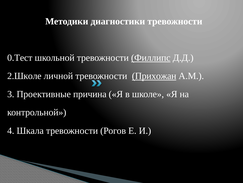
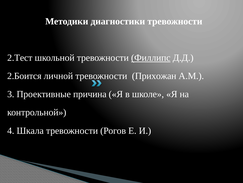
0.Тест: 0.Тест -> 2.Тест (20, 58)
2.Школе: 2.Школе -> 2.Боится (24, 76)
Прихожан underline: present -> none (154, 76)
